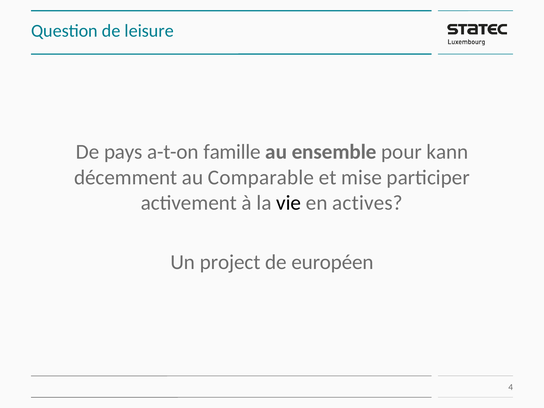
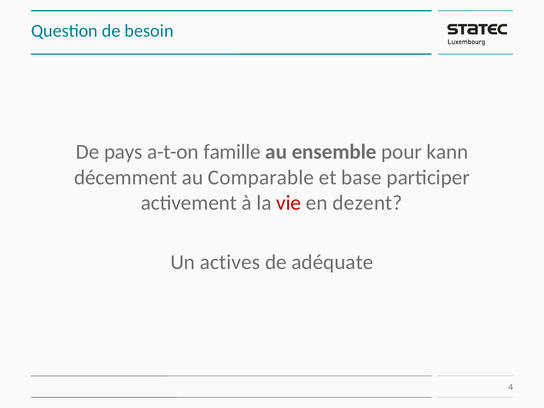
leisure: leisure -> besoin (149, 31)
mise: mise -> base (362, 177)
vie colour: black -> red (289, 203)
actives: actives -> dezent (368, 203)
project: project -> actives (230, 262)
européen: européen -> adéquate (332, 262)
